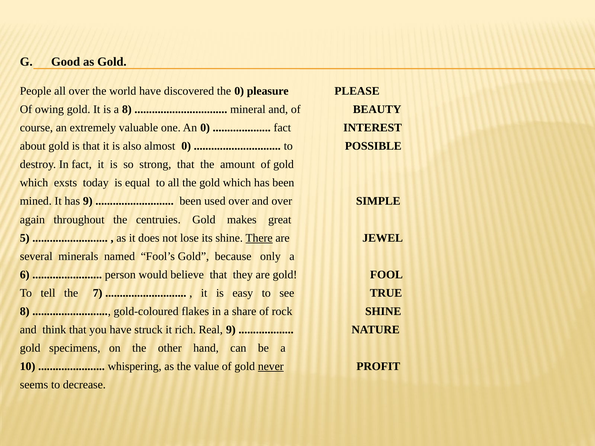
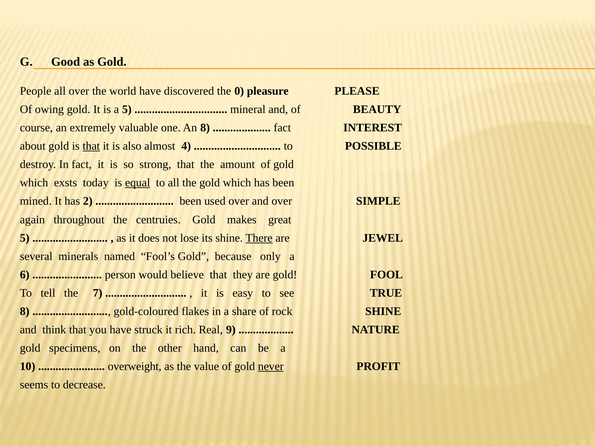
a 8: 8 -> 5 (127, 109)
An 0: 0 -> 8 (205, 128)
that underline: none -> present (91, 146)
almost 0: 0 -> 4 (186, 146)
equal underline: none -> present (138, 183)
has 9: 9 -> 2 (88, 201)
whispering: whispering -> overweight (135, 367)
